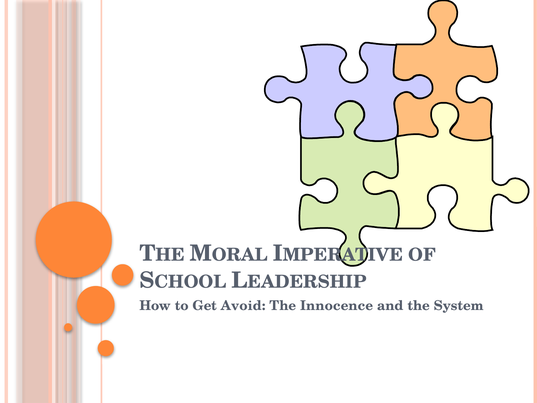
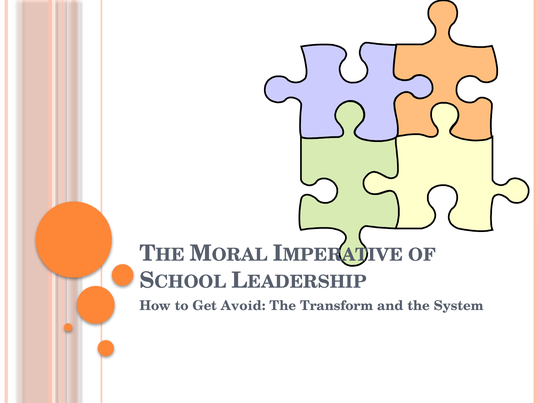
Innocence: Innocence -> Transform (337, 305)
